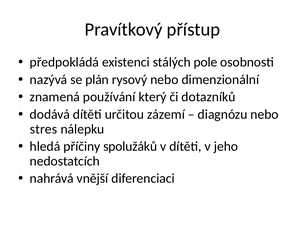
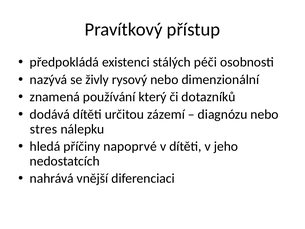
pole: pole -> péči (205, 62)
plán: plán -> živly (97, 80)
spolužáků: spolužáků -> napoprvé (130, 146)
